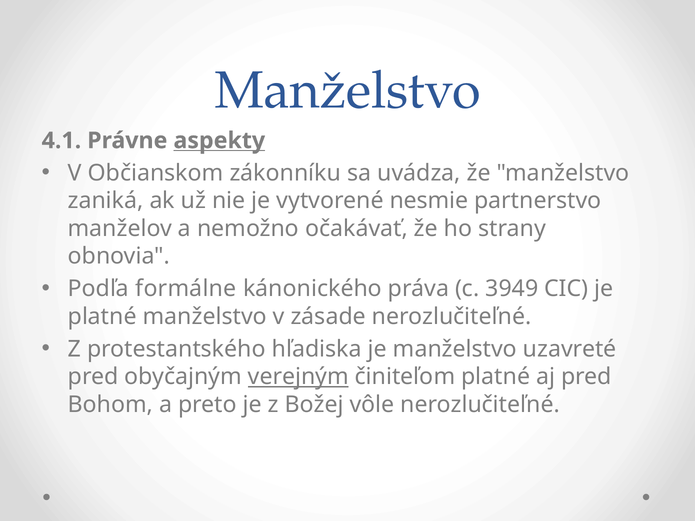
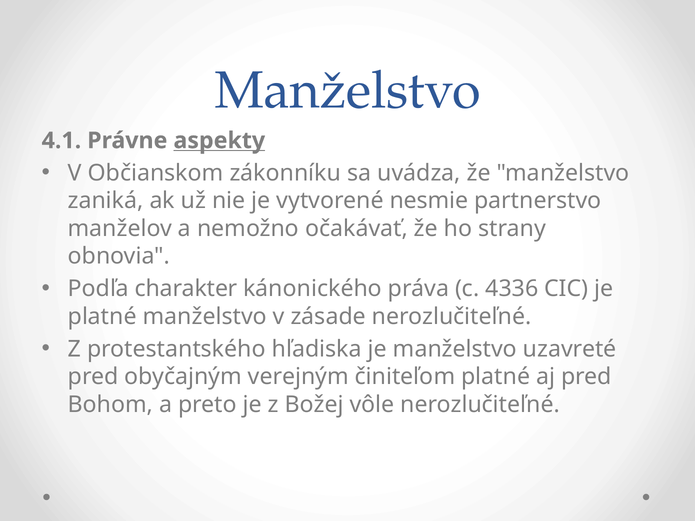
formálne: formálne -> charakter (186, 289)
3949: 3949 -> 4336 (512, 289)
verejným underline: present -> none (298, 377)
